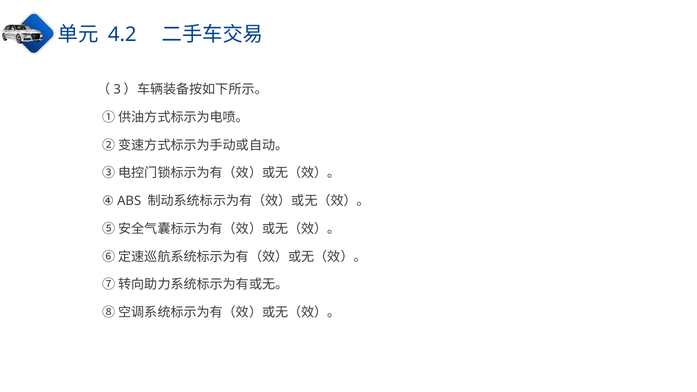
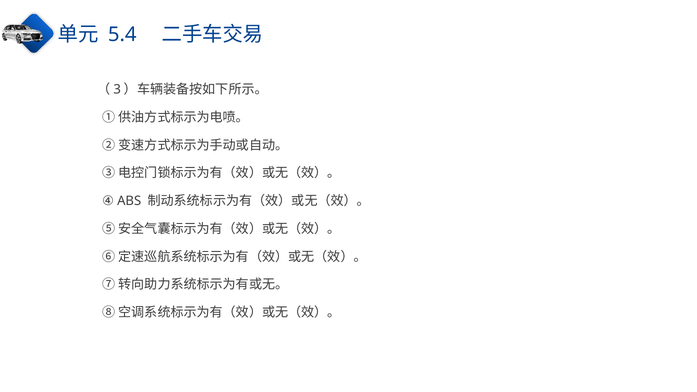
4.2: 4.2 -> 5.4 (122, 35)
